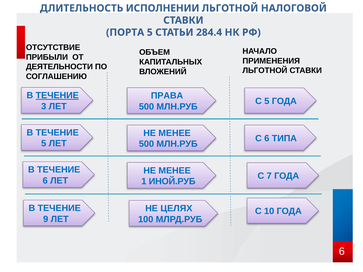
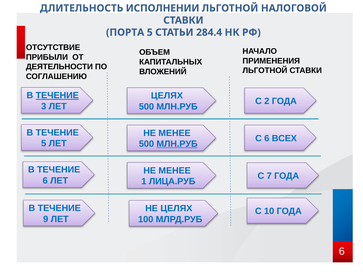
ПРАВА: ПРАВА -> ЦЕЛЯХ (167, 96)
С 5: 5 -> 2 (267, 101)
ТИПА: ТИПА -> ВСЕХ (284, 138)
МЛН.РУБ underline: none -> present (177, 144)
ИНОЙ.РУБ: ИНОЙ.РУБ -> ЛИЦА.РУБ (172, 182)
